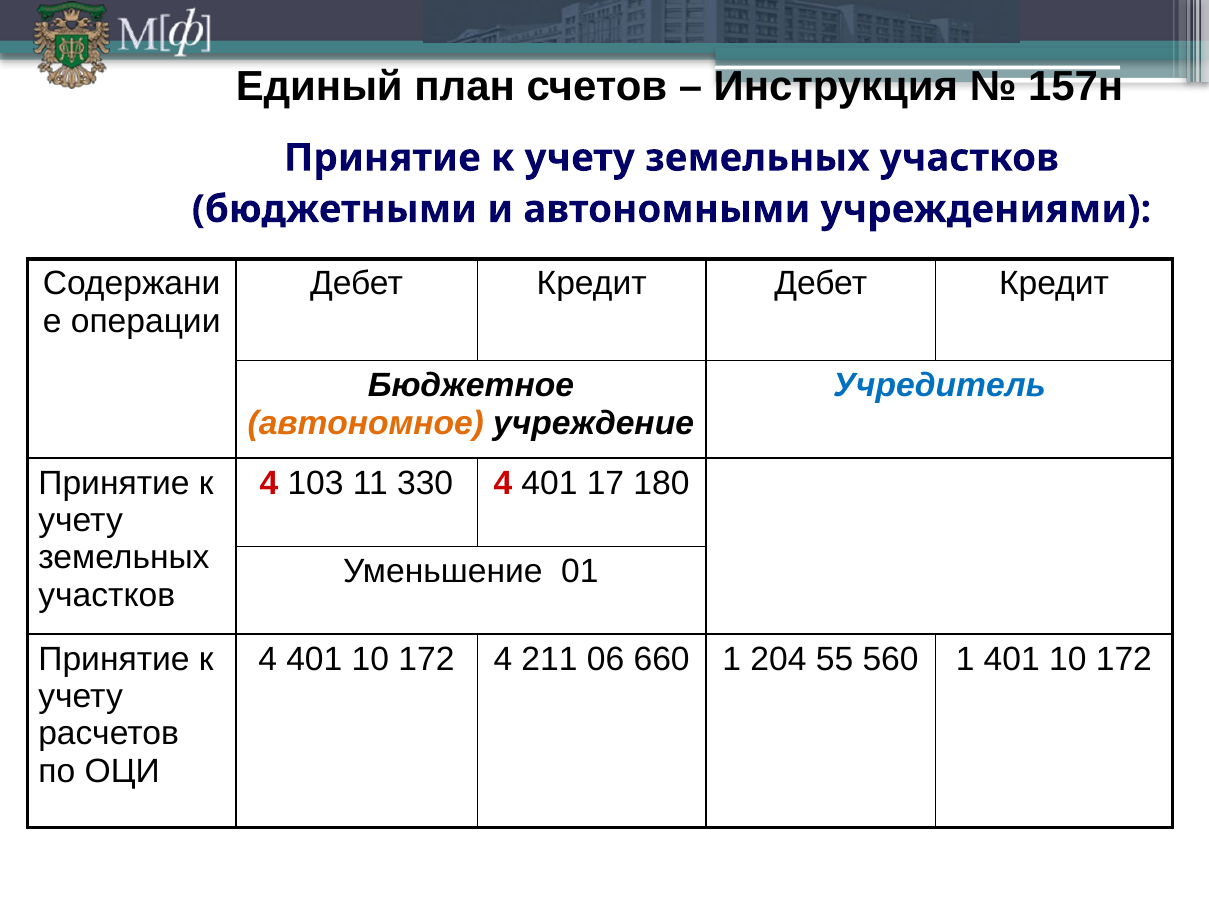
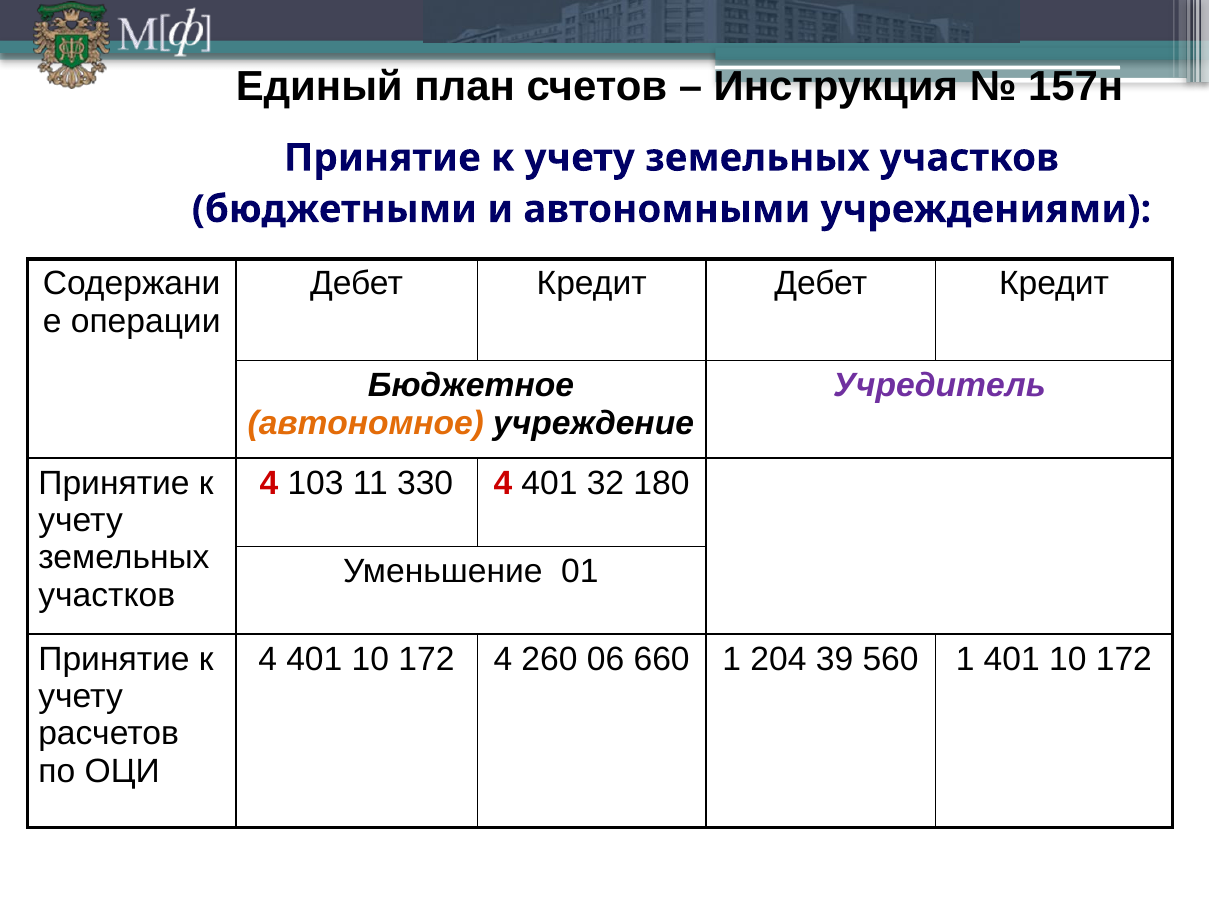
Учредитель colour: blue -> purple (939, 386)
17: 17 -> 32 (605, 483)
211: 211 -> 260 (550, 659)
55: 55 -> 39 (835, 659)
